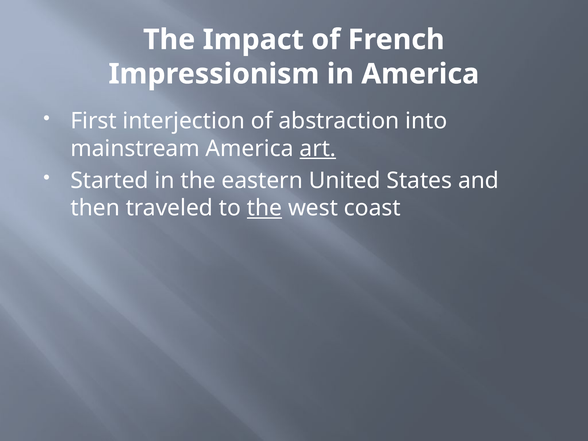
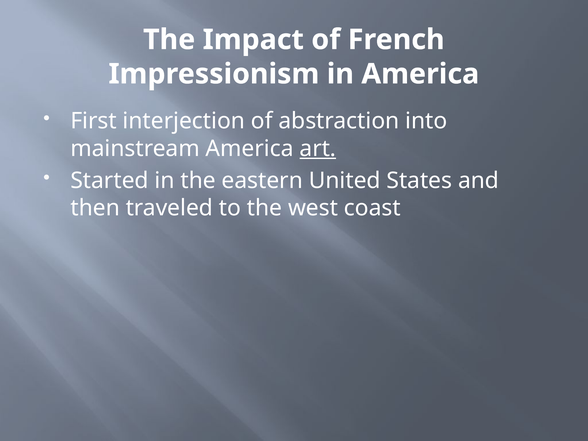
the underline: present -> none (265, 208)
